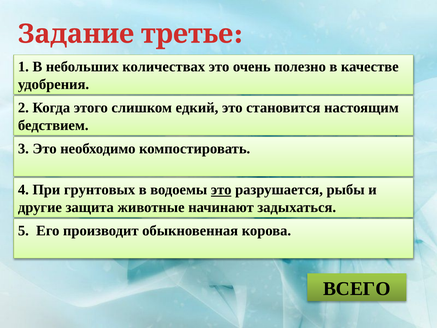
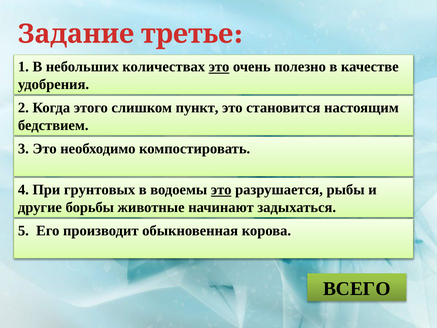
это underline: none -> present (219, 67)
едкий: едкий -> пункт (197, 108)
защита: защита -> борьбы (90, 207)
